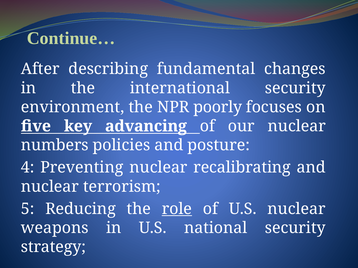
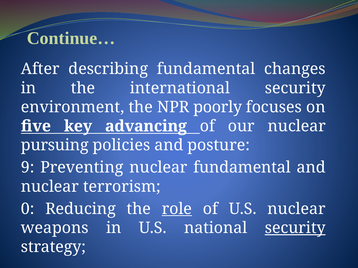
numbers: numbers -> pursuing (55, 146)
4: 4 -> 9 (28, 168)
nuclear recalibrating: recalibrating -> fundamental (242, 168)
5: 5 -> 0 (28, 209)
security underline: none -> present (295, 228)
